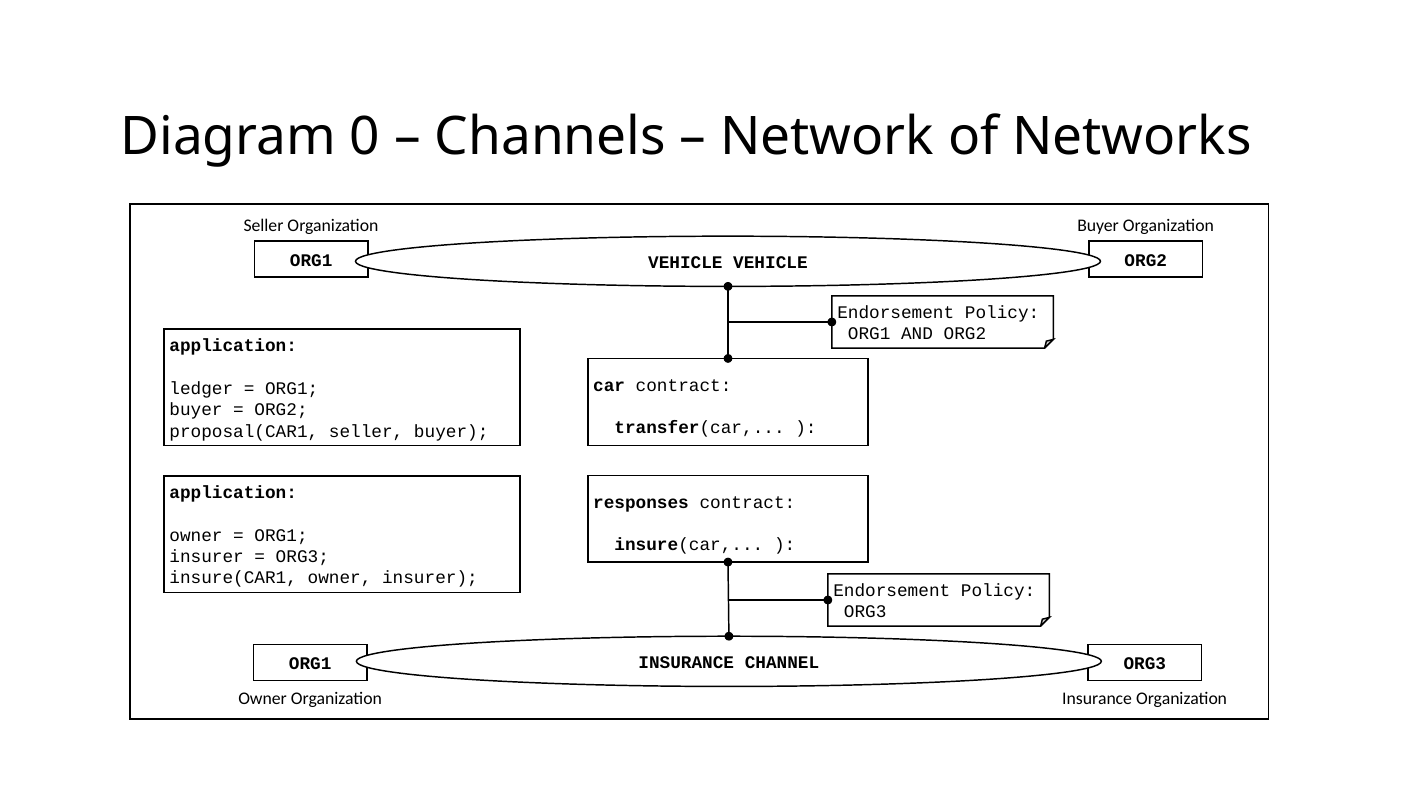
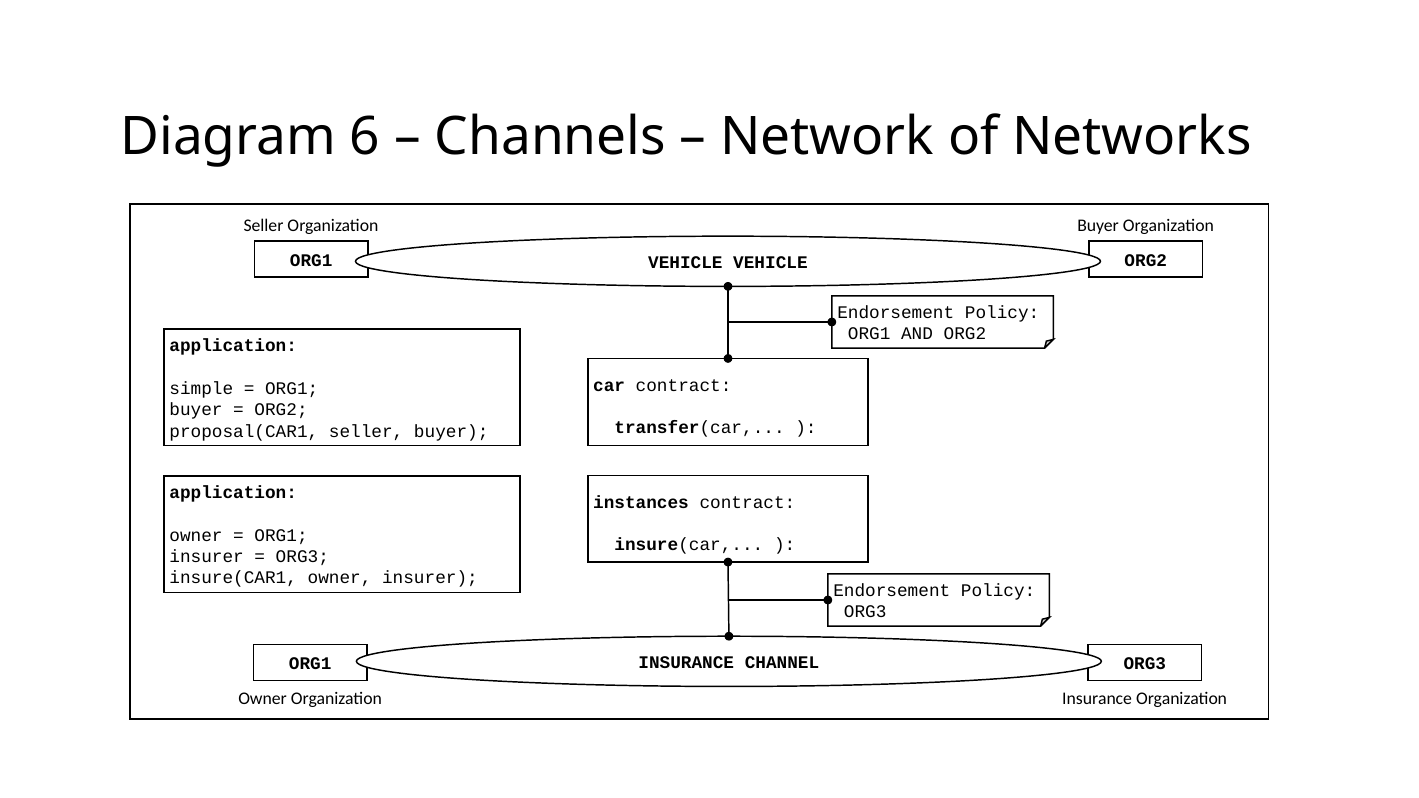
0: 0 -> 6 (365, 137)
ledger: ledger -> simple (201, 389)
responses: responses -> instances (641, 503)
